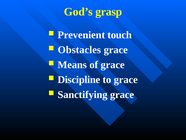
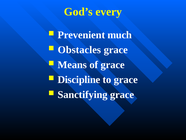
grasp: grasp -> every (109, 12)
touch: touch -> much (120, 35)
